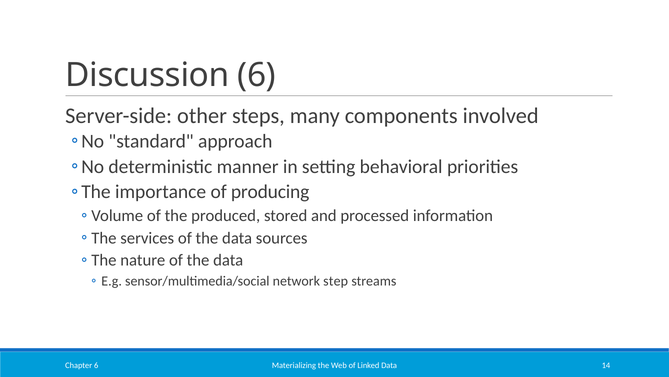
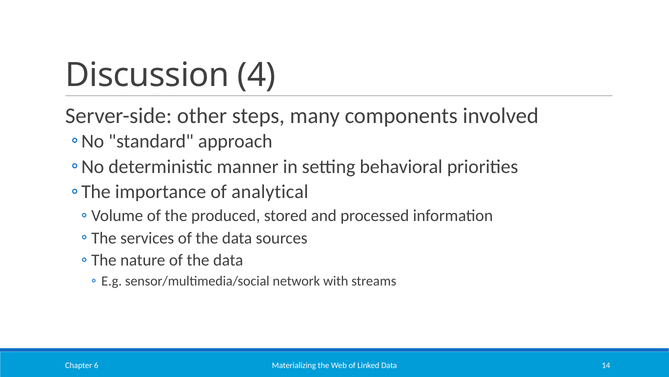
Discussion 6: 6 -> 4 (257, 75)
producing: producing -> analytical (270, 192)
step: step -> with (336, 281)
